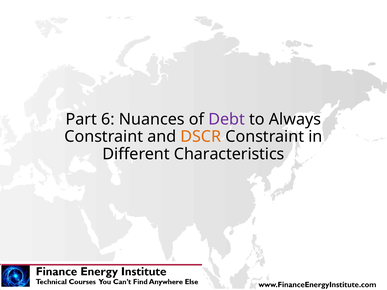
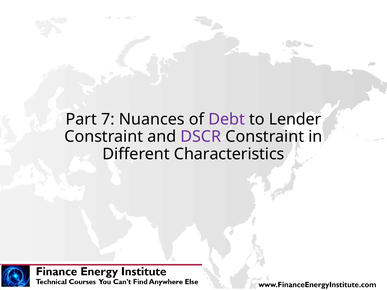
6: 6 -> 7 (108, 119)
Always: Always -> Lender (295, 119)
DSCR colour: orange -> purple (201, 137)
